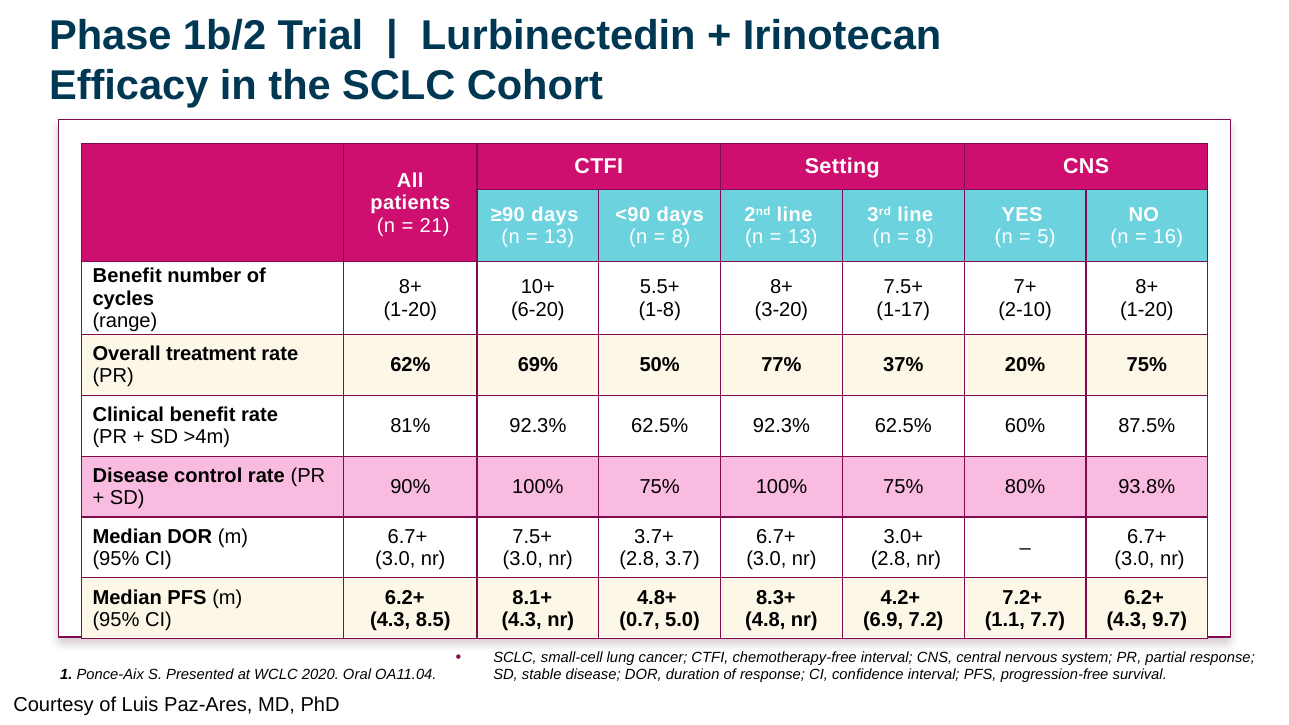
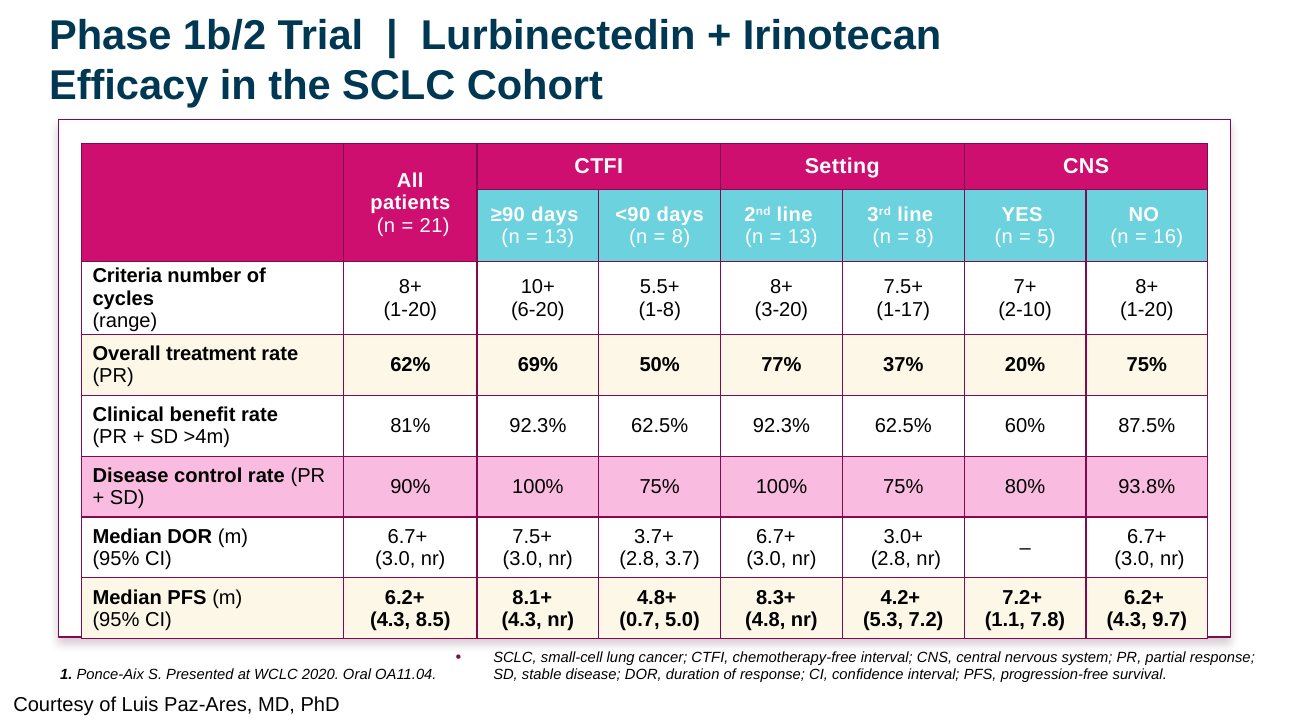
Benefit: Benefit -> Criteria (127, 276)
6.9: 6.9 -> 5.3 (883, 620)
7.7: 7.7 -> 7.8 (1048, 620)
